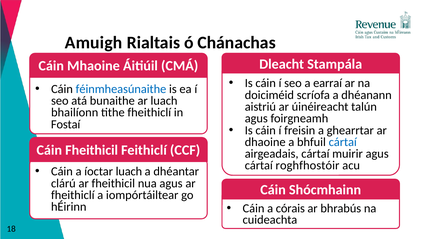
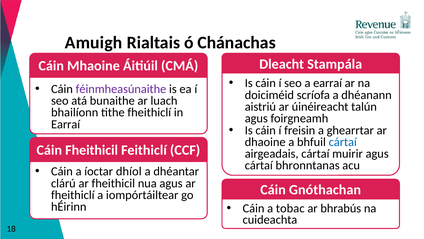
féinmheasúnaithe colour: blue -> purple (121, 89)
Fostaí: Fostaí -> Earraí (66, 124)
roghfhostóir: roghfhostóir -> bhronntanas (308, 165)
íoctar luach: luach -> dhíol (129, 171)
Shócmhainn: Shócmhainn -> Gnóthachan (325, 190)
córais: córais -> tobac (290, 208)
